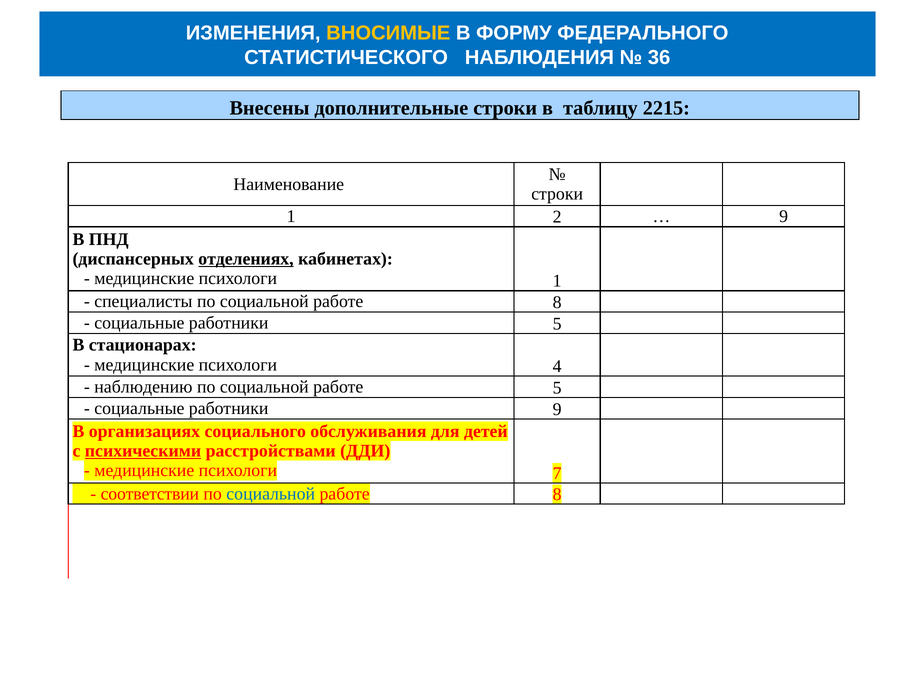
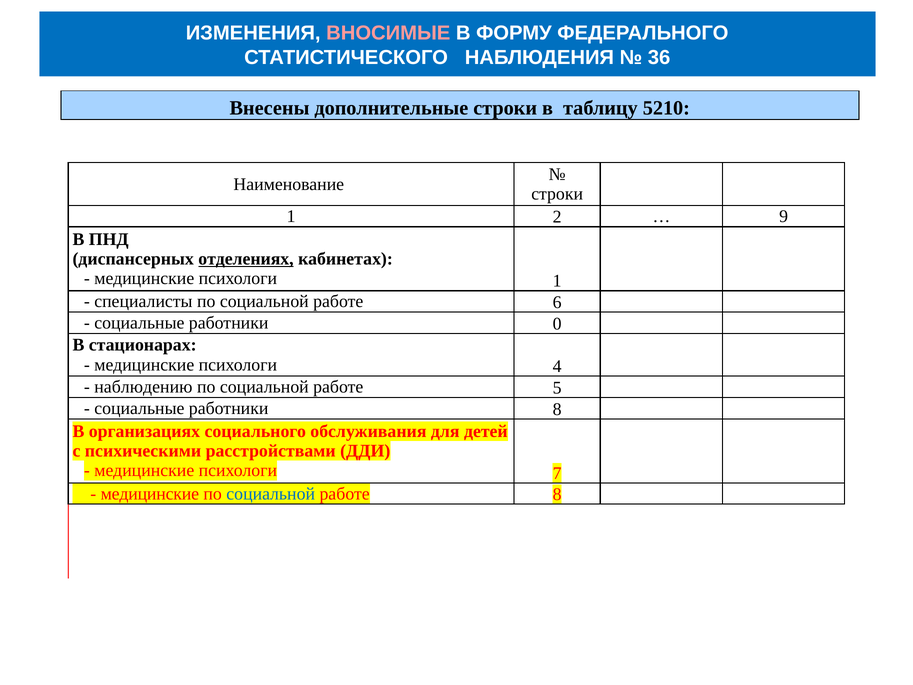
ВНОСИМЫЕ colour: yellow -> pink (388, 33)
2215: 2215 -> 5210 (666, 108)
8: 8 -> 6 (557, 302)
работники 5: 5 -> 0 (557, 324)
работники 9: 9 -> 8 (557, 409)
психическими underline: present -> none (143, 451)
соответствии: соответствии -> медицинские (150, 493)
